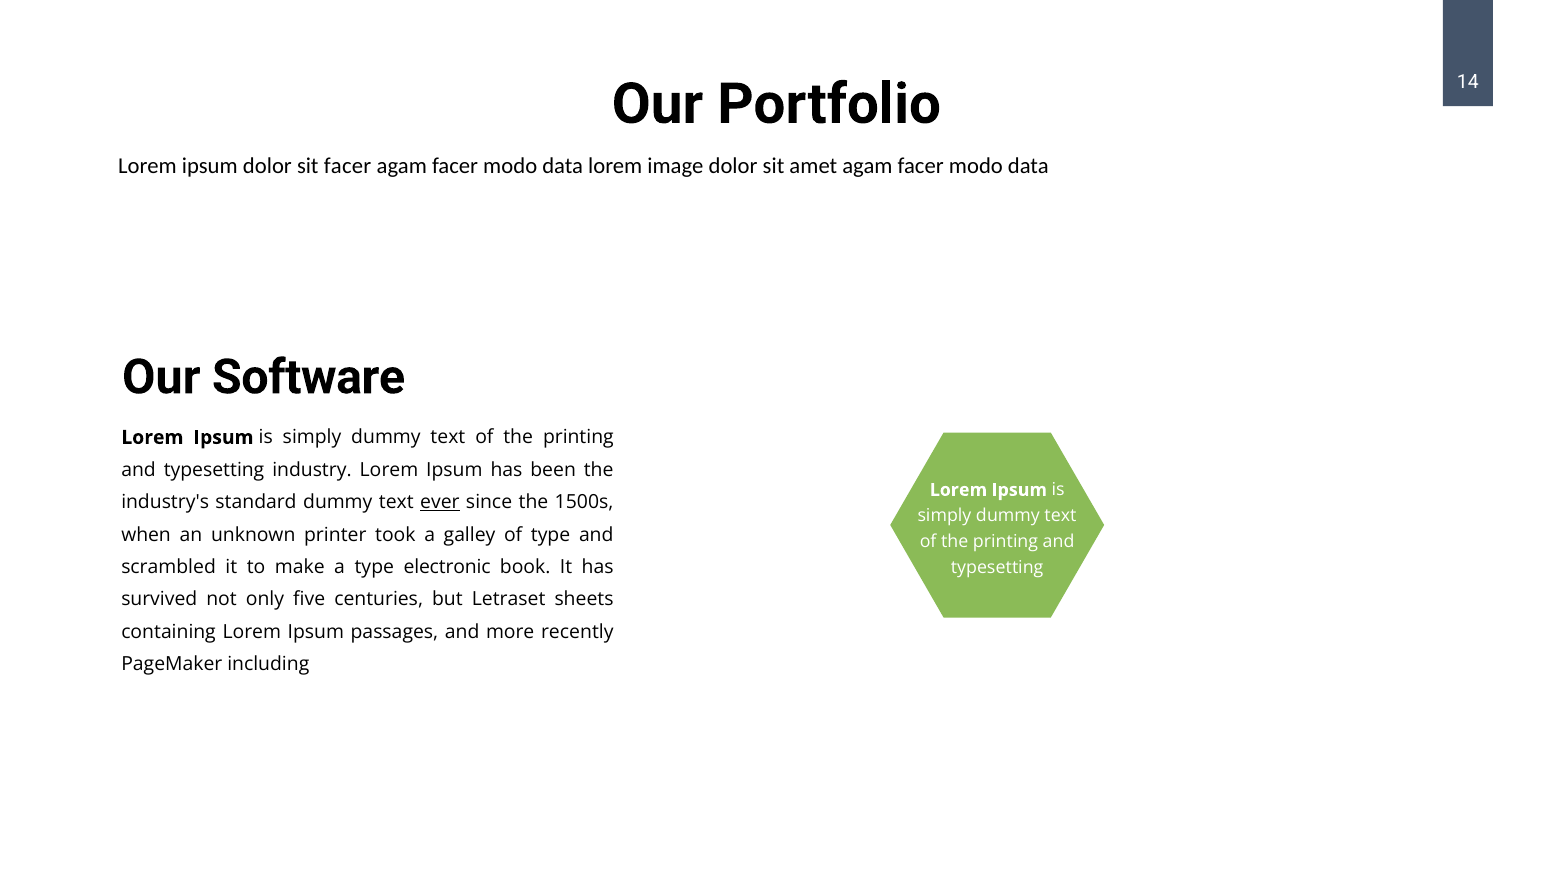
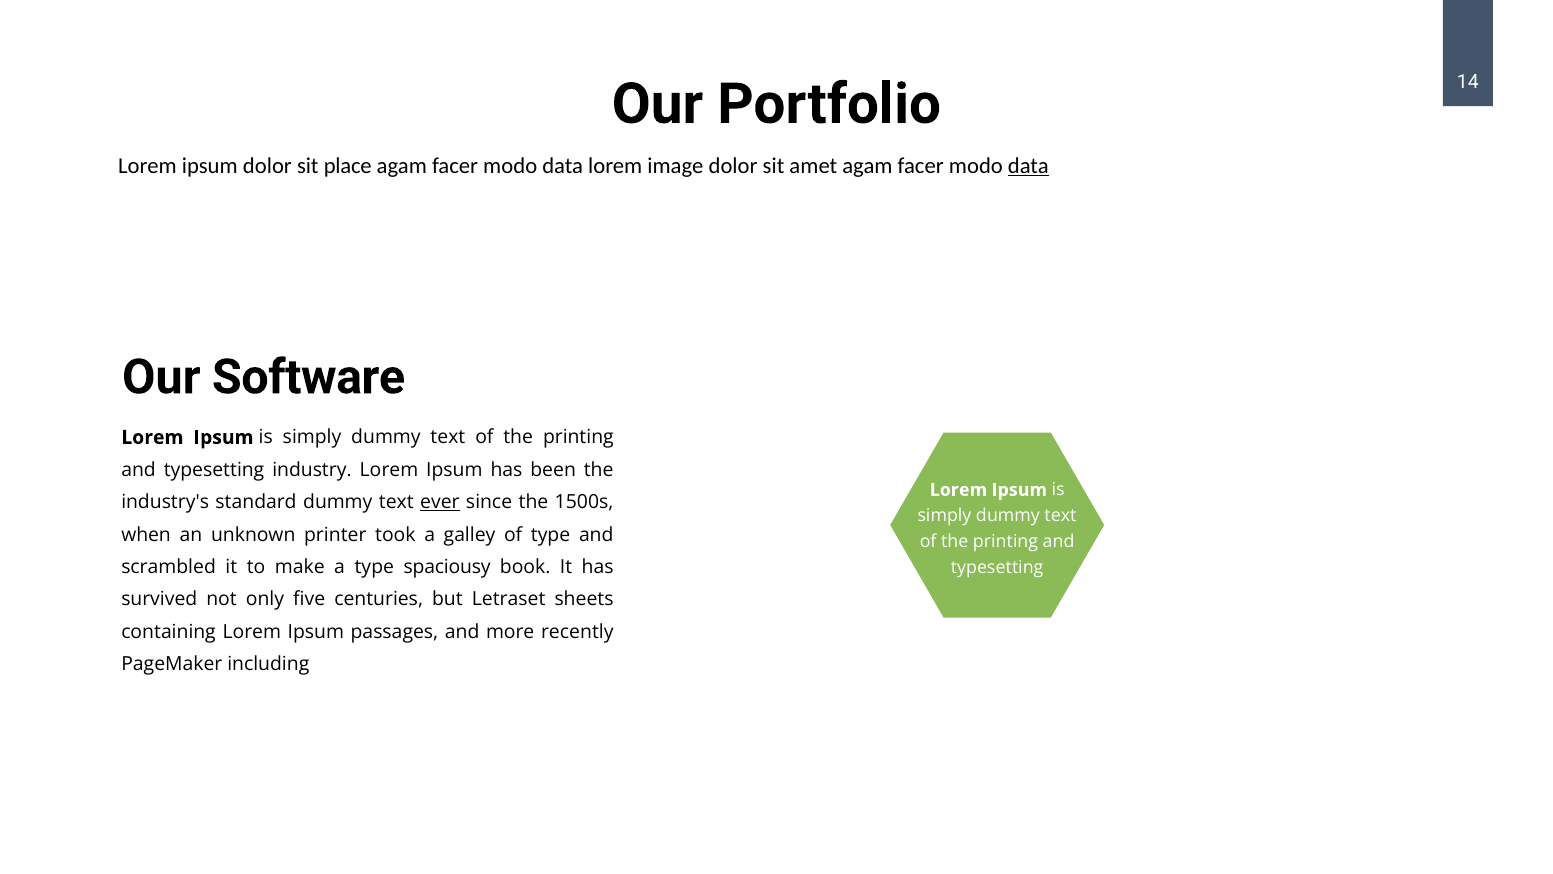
sit facer: facer -> place (348, 165)
data underline: none -> present (1028, 165)
electronic: electronic -> spaciousy (447, 567)
